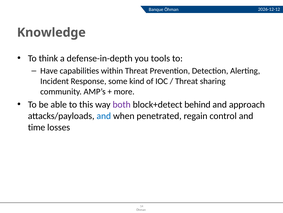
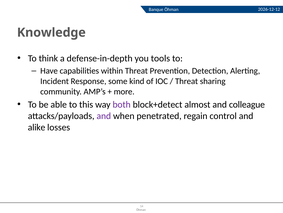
behind: behind -> almost (197, 104)
approach: approach -> colleague (247, 104)
and colour: blue -> purple (104, 116)
time: time -> alike (37, 127)
